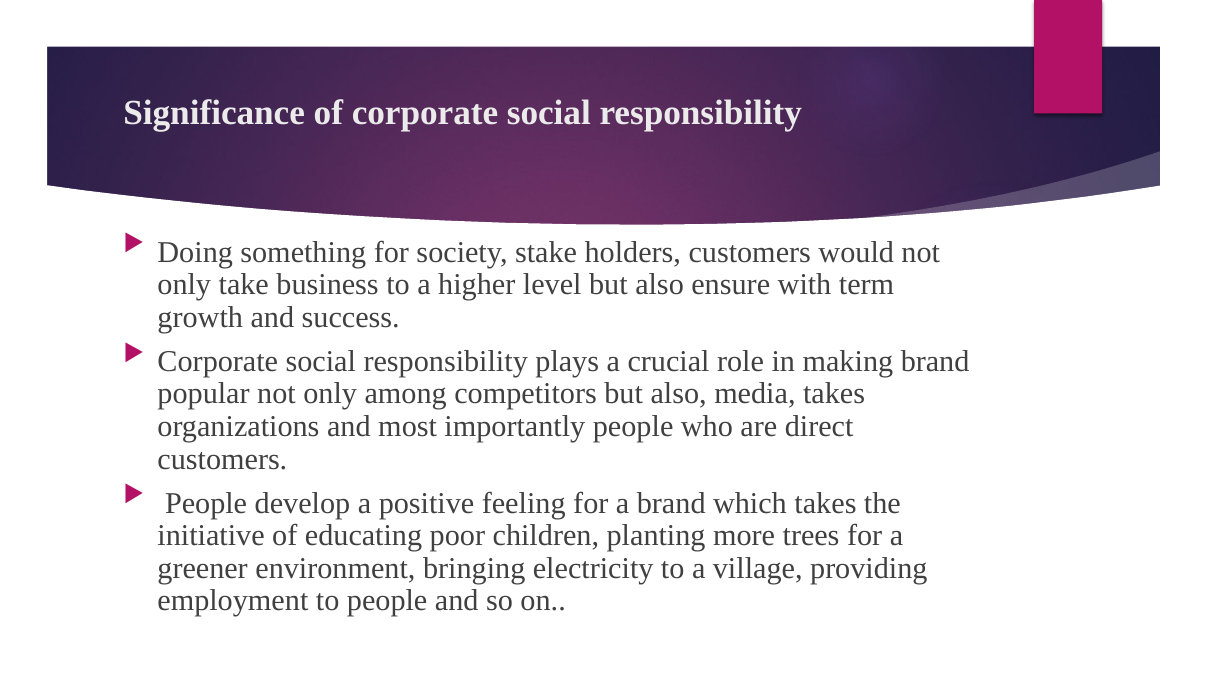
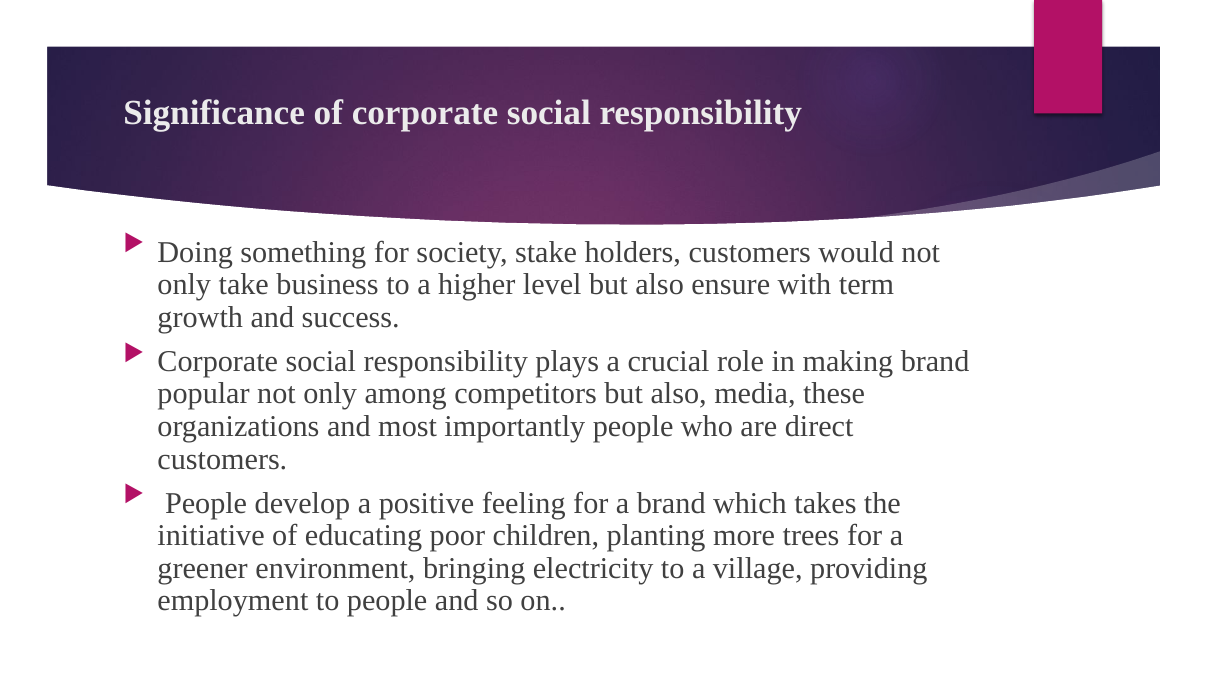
media takes: takes -> these (834, 394)
